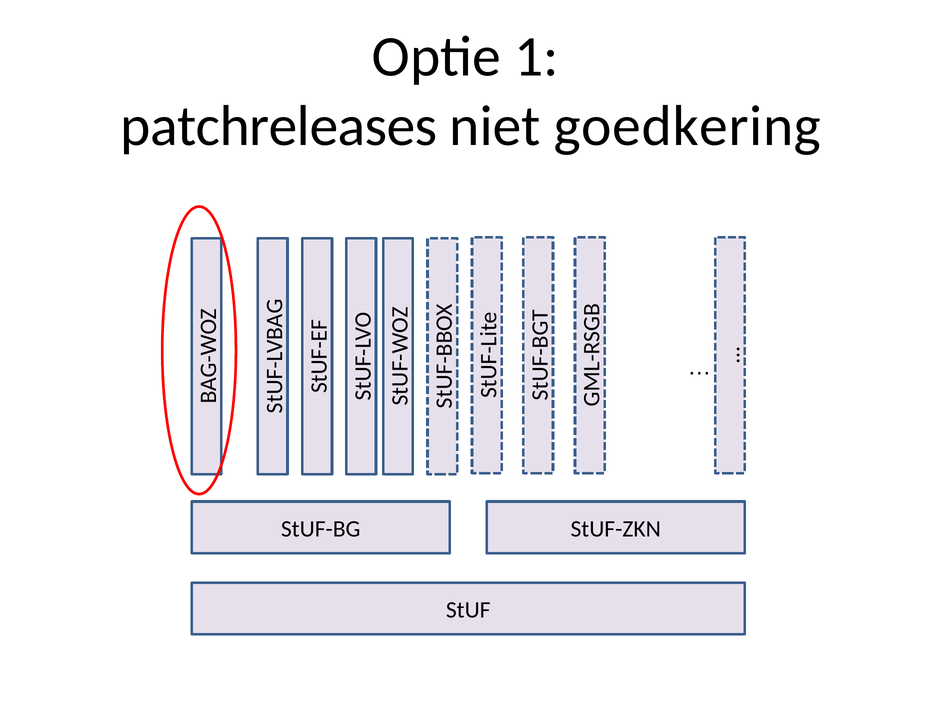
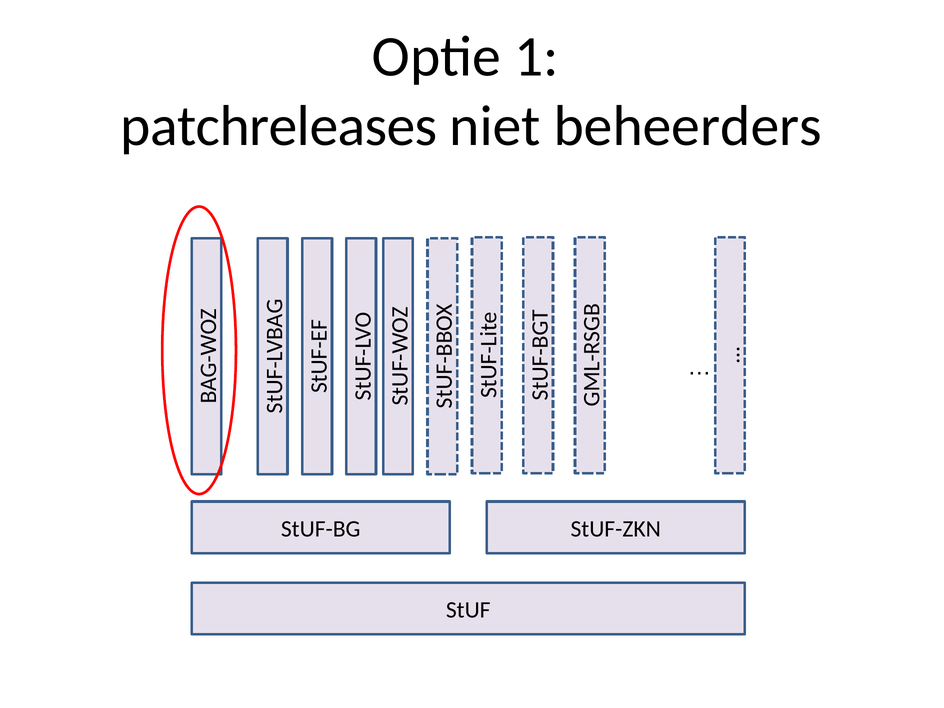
goedkering: goedkering -> beheerders (688, 126)
